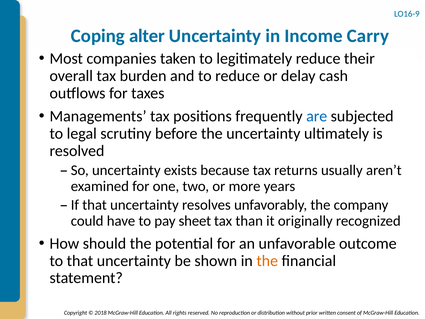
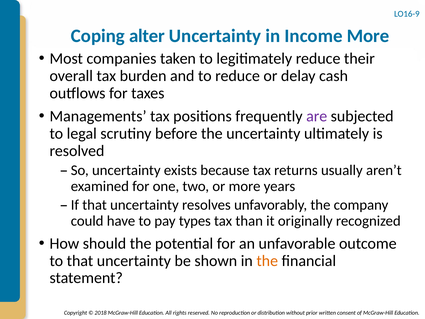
Income Carry: Carry -> More (368, 36)
are colour: blue -> purple (317, 116)
sheet: sheet -> types (195, 221)
